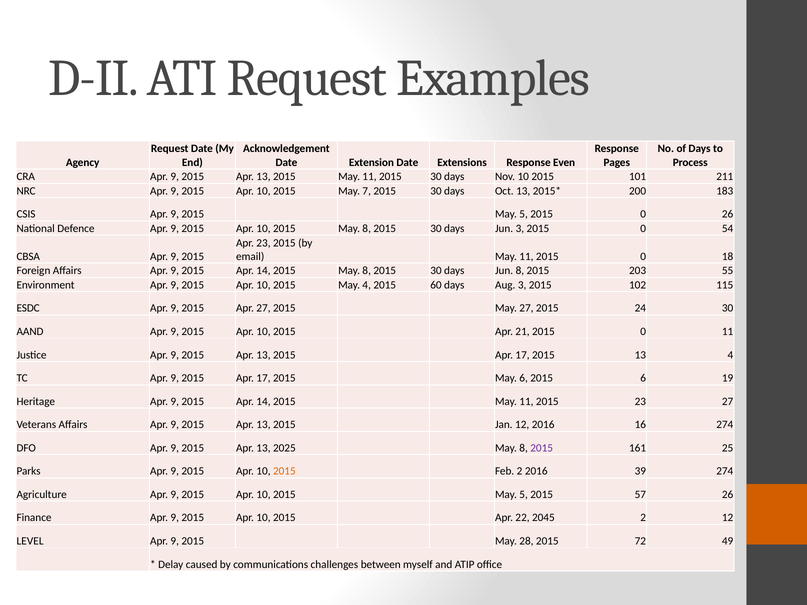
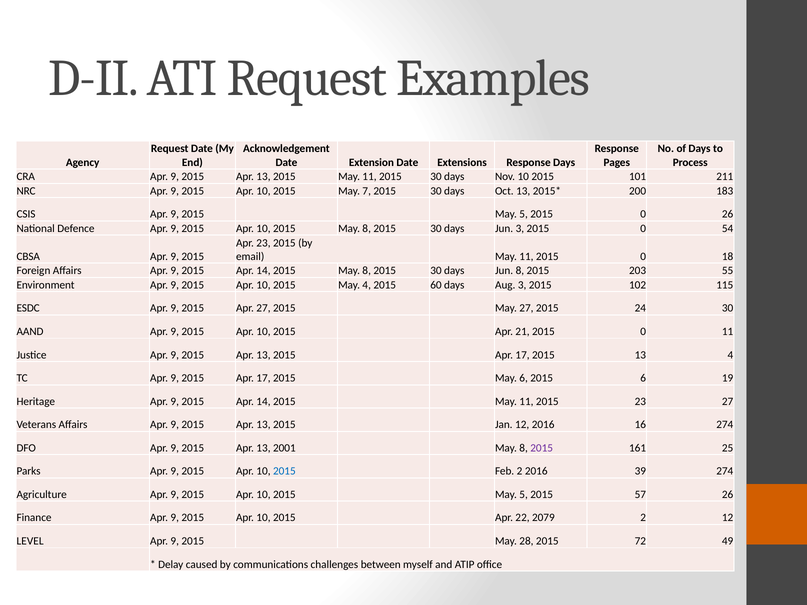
Response Even: Even -> Days (564, 162)
2025: 2025 -> 2001 (284, 448)
2015 colour: orange -> blue (284, 471)
2045: 2045 -> 2079 (543, 518)
